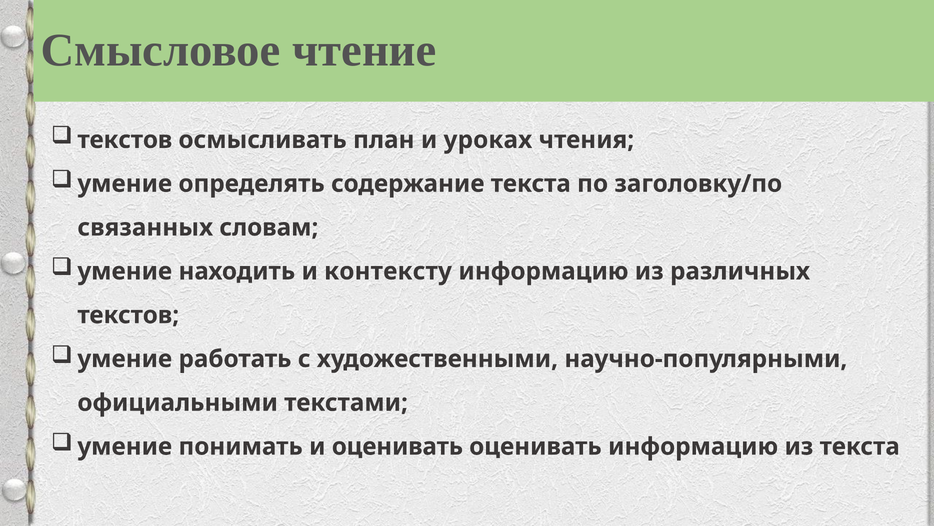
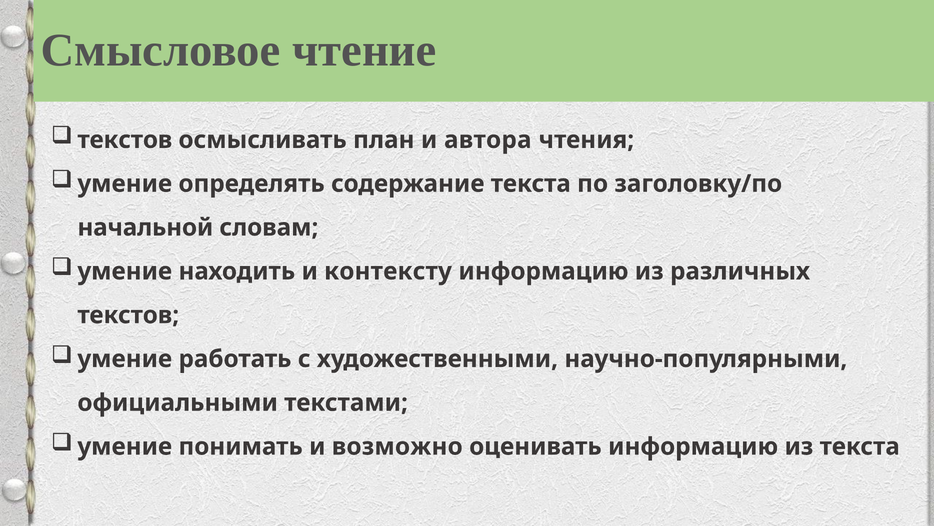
уроках: уроках -> автора (488, 140)
связанных: связанных -> начальной (145, 227)
и оценивать: оценивать -> возможно (397, 446)
